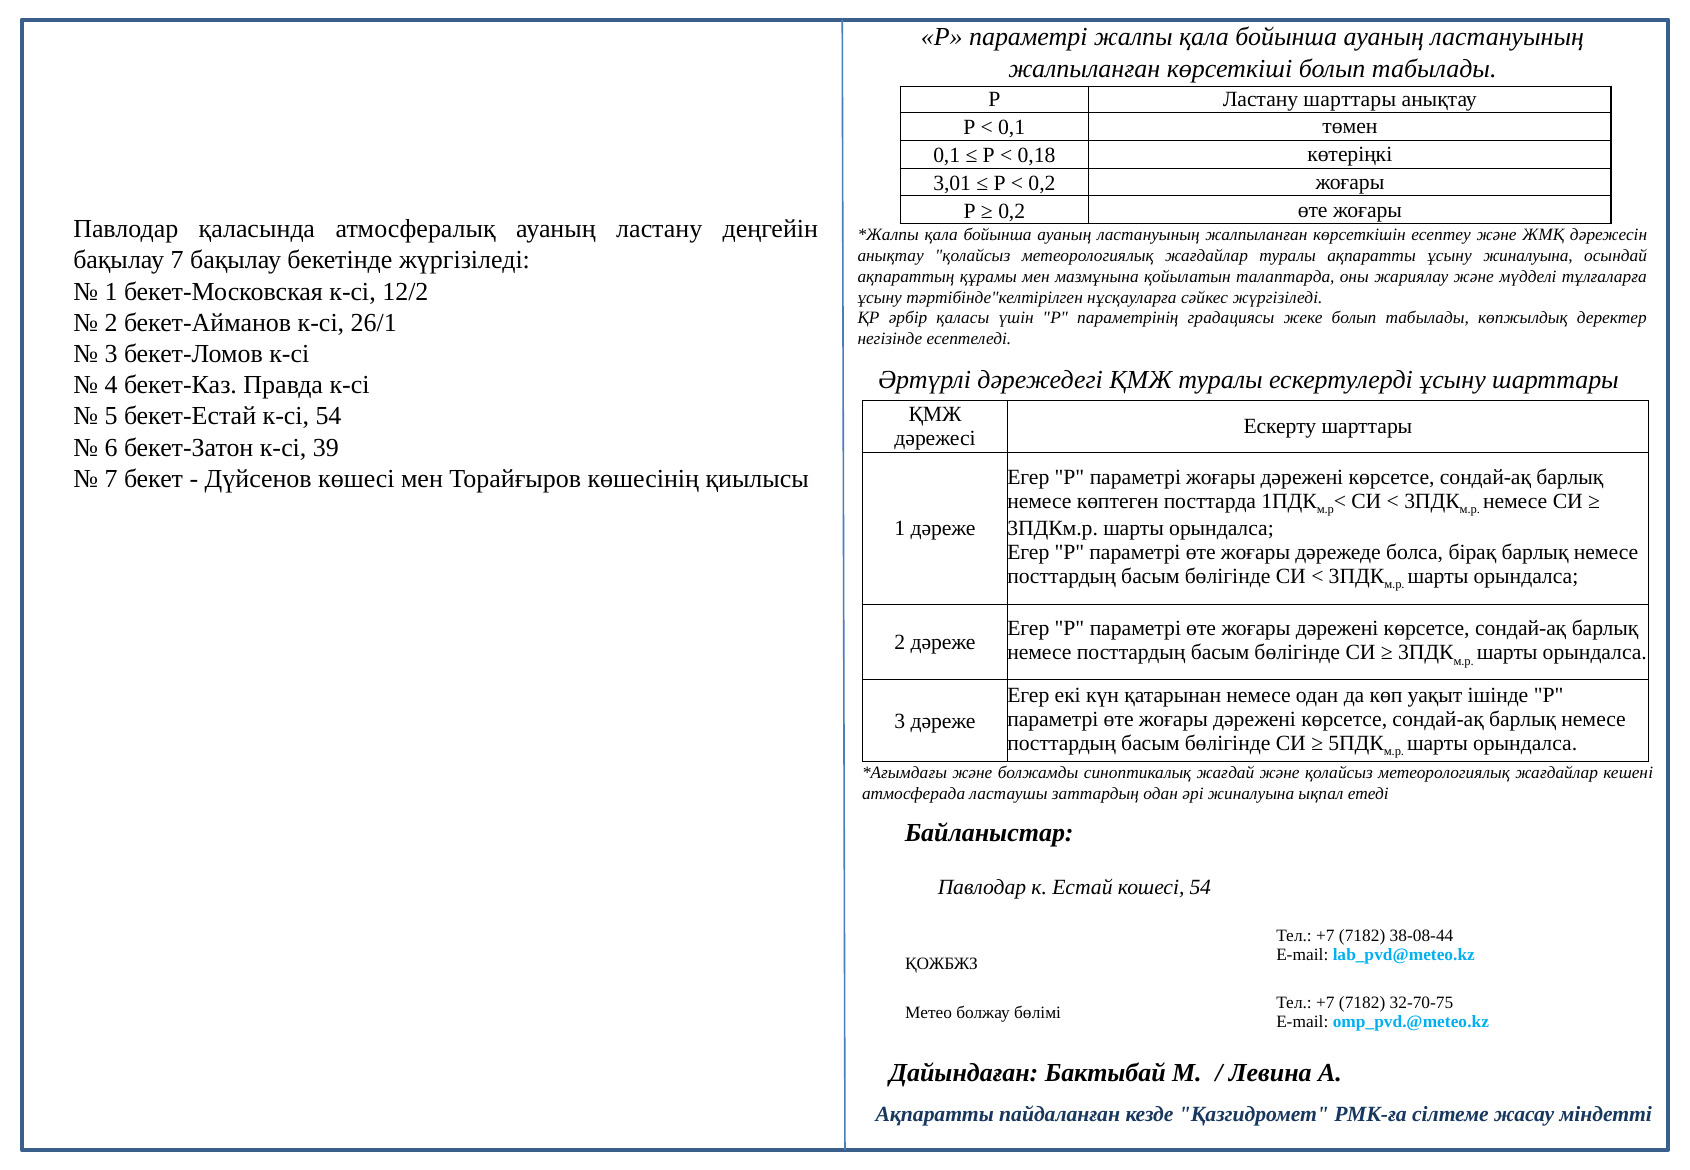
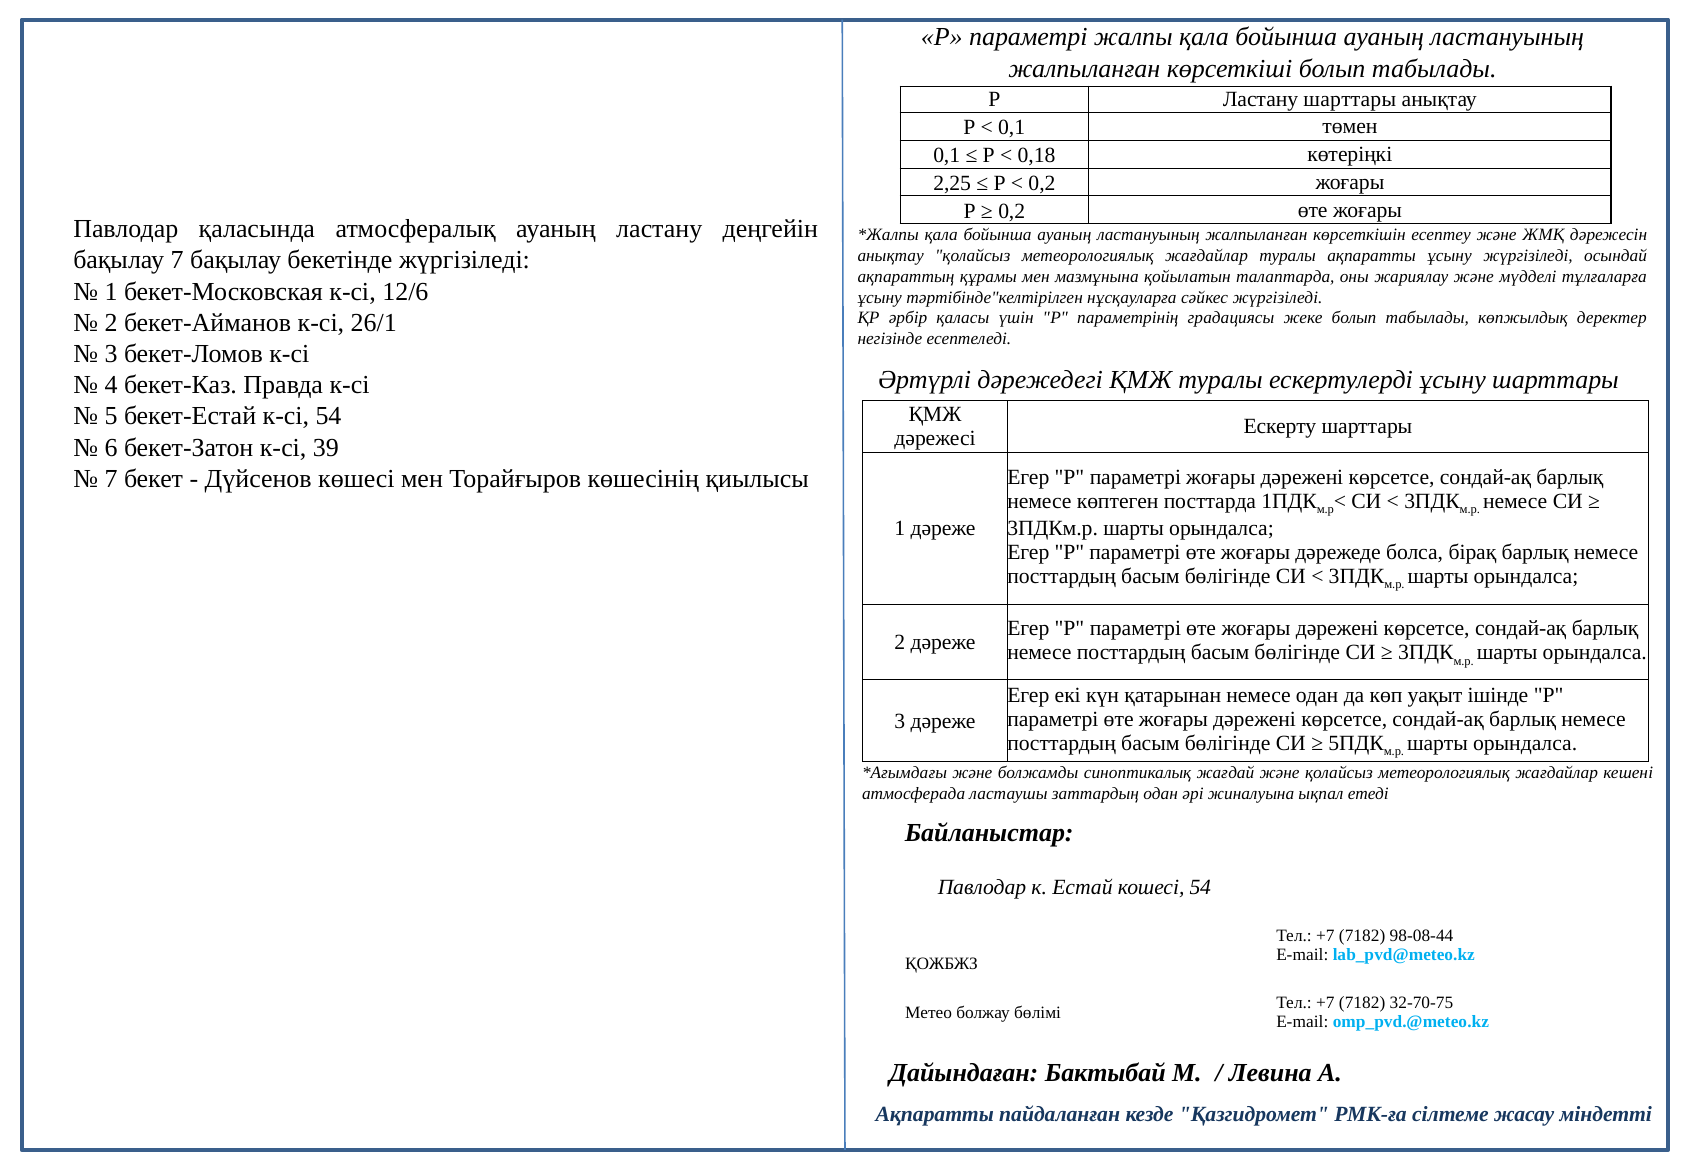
3,01: 3,01 -> 2,25 (952, 183)
ұсыну жиналуына: жиналуына -> жүргізіледі (1528, 256)
12/2: 12/2 -> 12/6 (405, 292)
38-08-44: 38-08-44 -> 98-08-44 (1422, 935)
